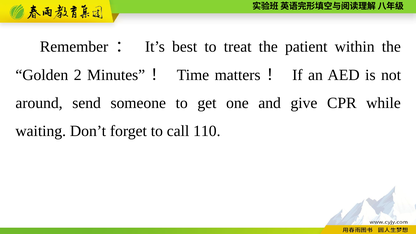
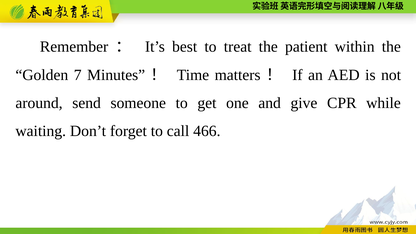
2: 2 -> 7 (78, 75)
110: 110 -> 466 (207, 131)
